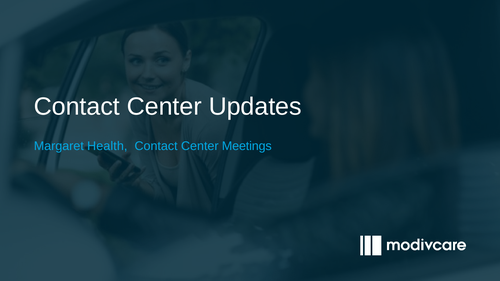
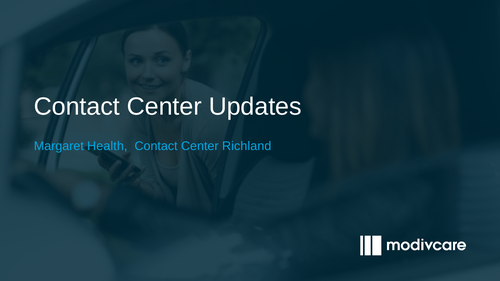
Meetings: Meetings -> Richland (247, 146)
